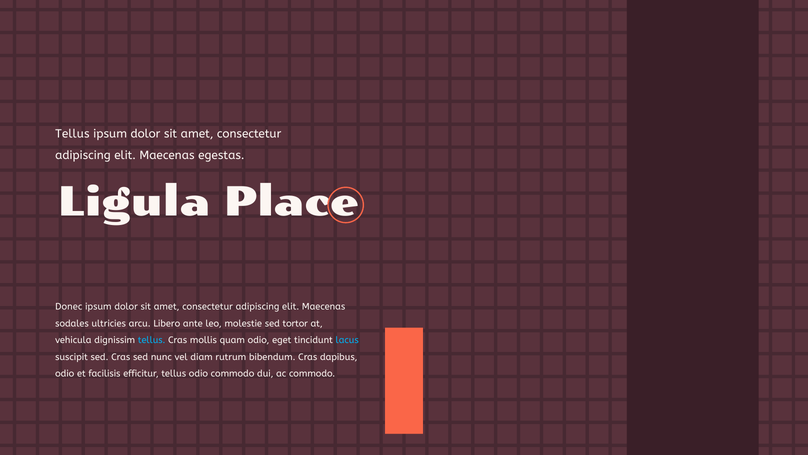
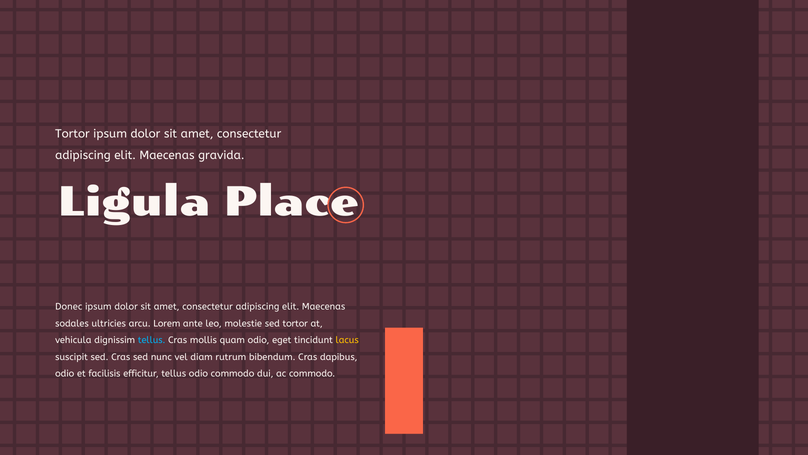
Tellus: Tellus -> Tortor (73, 134)
egestas: egestas -> gravida (221, 155)
Libero: Libero -> Lorem (167, 323)
lacus colour: light blue -> yellow (347, 340)
